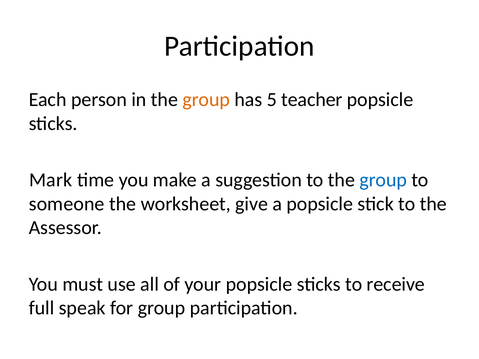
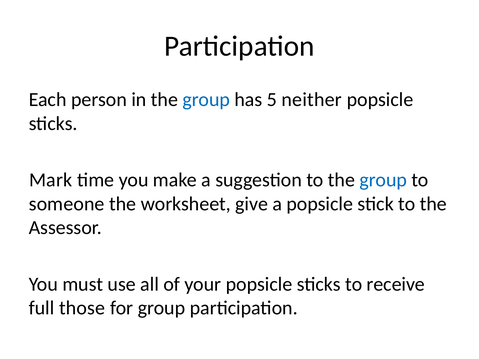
group colour: orange -> blue (206, 100)
teacher: teacher -> neither (312, 100)
speak: speak -> those (82, 308)
